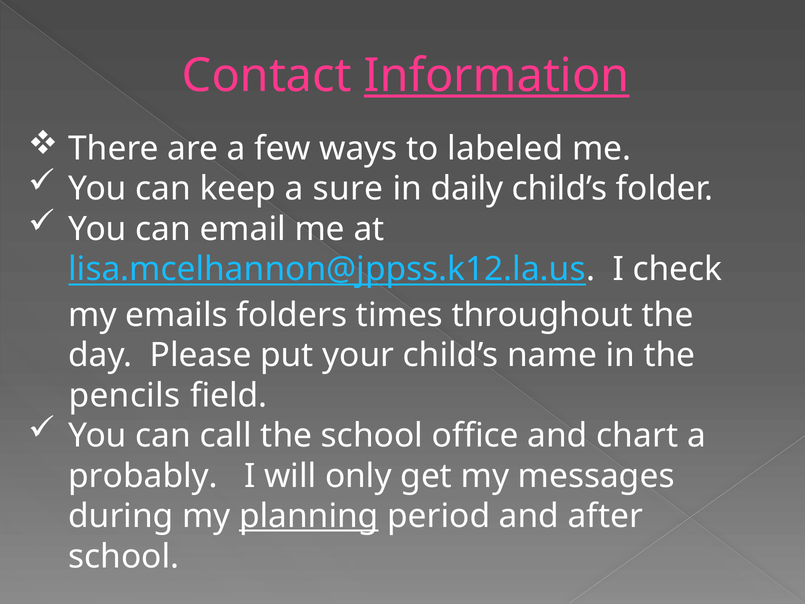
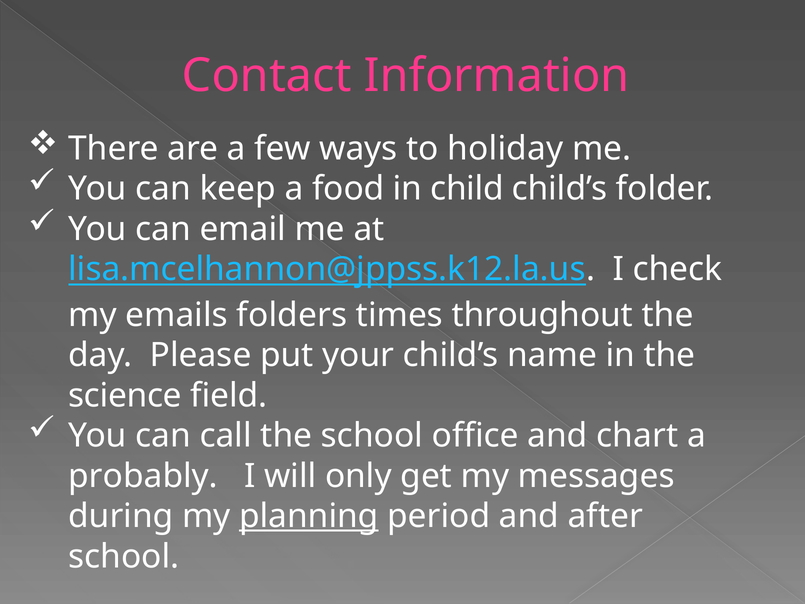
Information underline: present -> none (497, 76)
labeled: labeled -> holiday (505, 148)
sure: sure -> food (348, 189)
daily: daily -> child (467, 189)
pencils: pencils -> science (125, 395)
